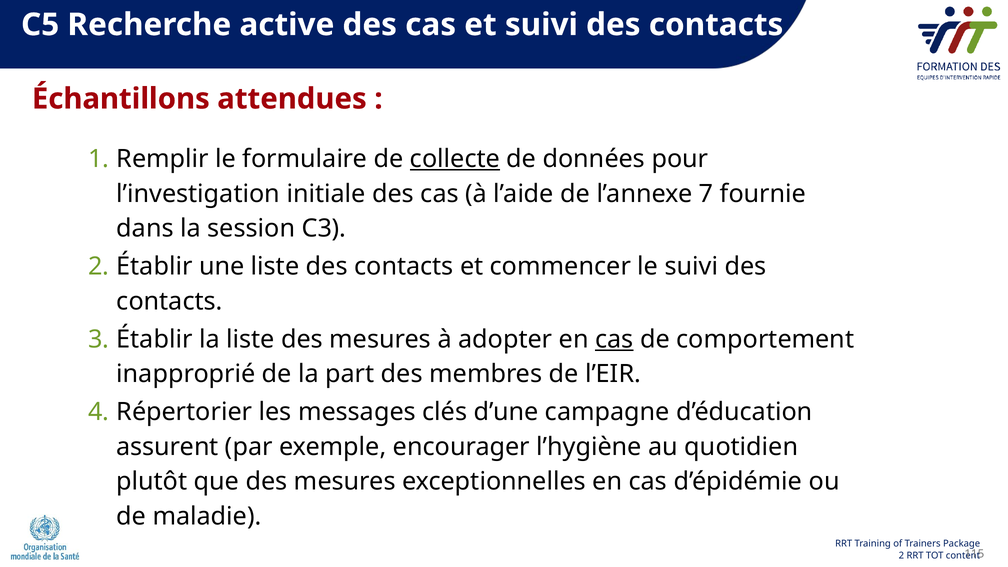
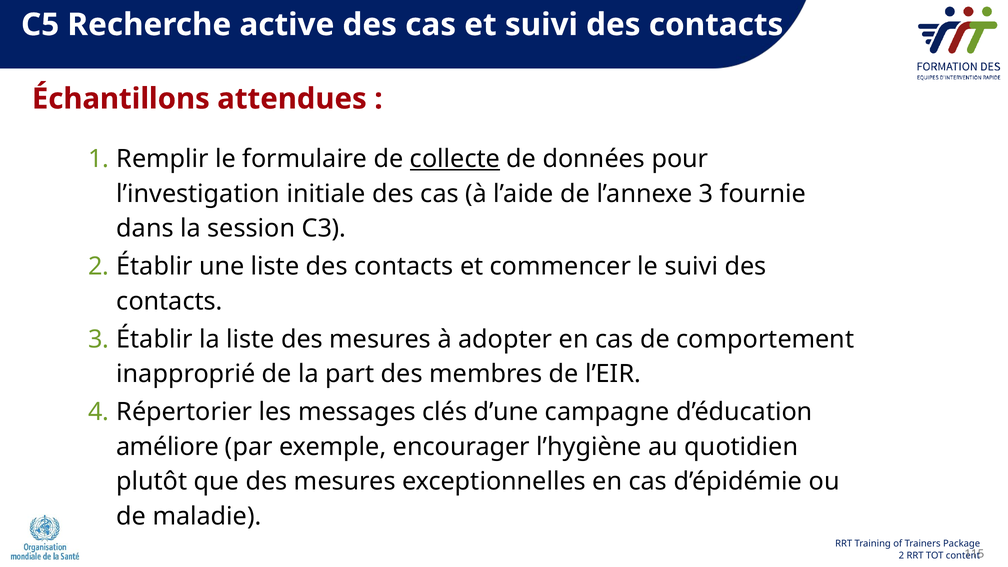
l’annexe 7: 7 -> 3 (706, 194)
cas underline: present -> none (614, 339)
assurent: assurent -> améliore (168, 447)
